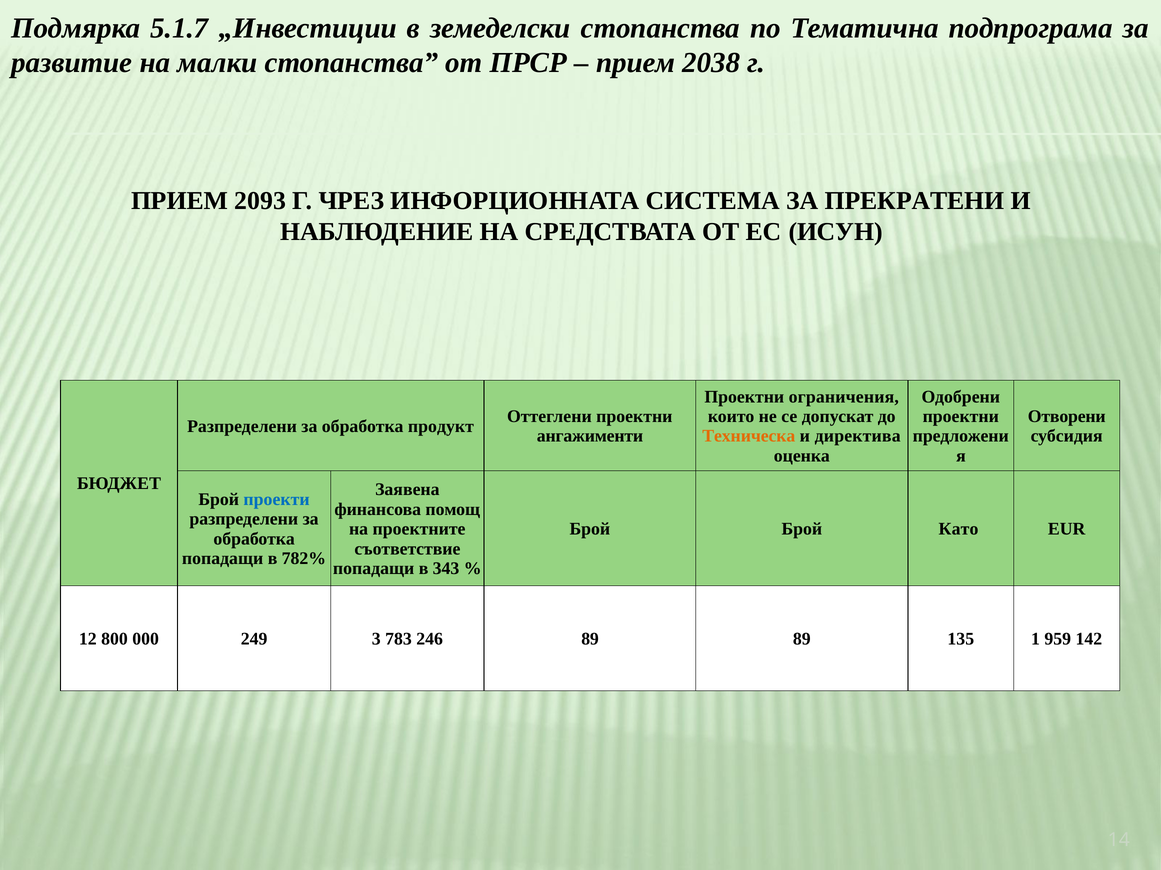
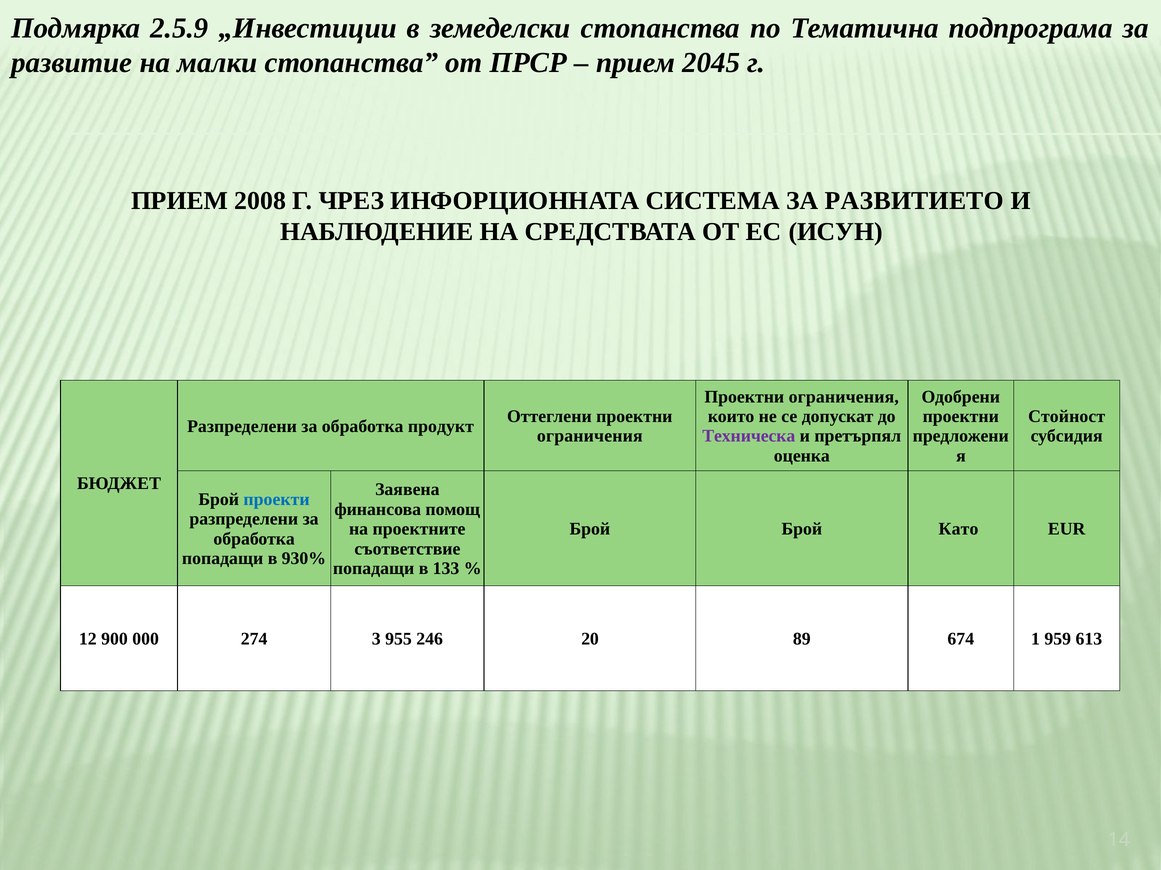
5.1.7: 5.1.7 -> 2.5.9 (179, 28)
2038: 2038 -> 2045 (711, 63)
2093: 2093 -> 2008 (260, 201)
ПРЕКРАТЕНИ: ПРЕКРАТЕНИ -> РАЗВИТИЕТО (914, 201)
Отворени: Отворени -> Стойност (1067, 417)
ангажименти: ангажименти -> ограничения (590, 437)
Техническа colour: orange -> purple (749, 437)
директива: директива -> претърпял (858, 437)
782%: 782% -> 930% (304, 559)
343: 343 -> 133 (446, 569)
800: 800 -> 900 (114, 639)
249: 249 -> 274 (254, 639)
783: 783 -> 955 (398, 639)
246 89: 89 -> 20 (590, 639)
135: 135 -> 674 (961, 639)
142: 142 -> 613 (1089, 639)
